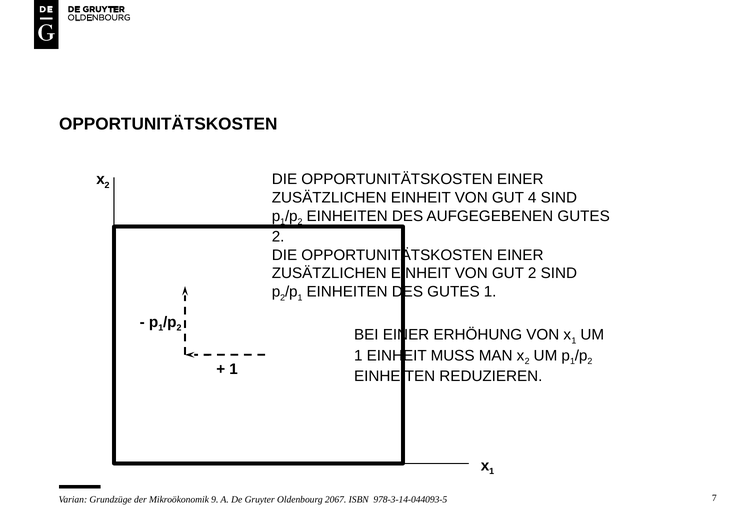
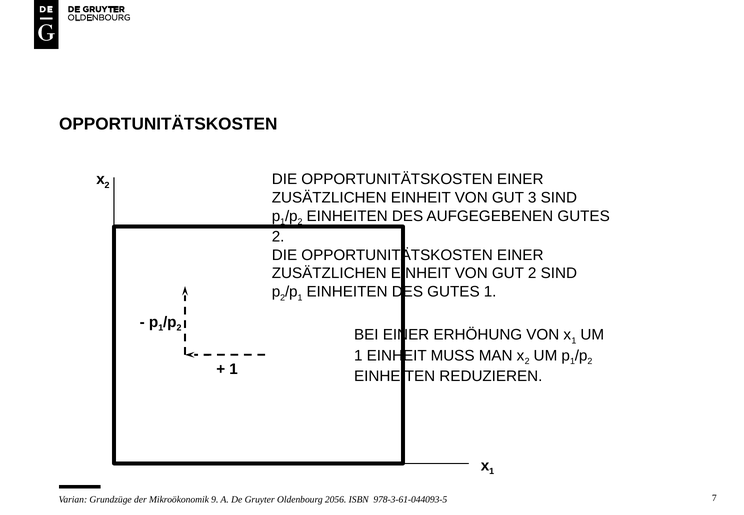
4: 4 -> 3 (532, 198)
2067: 2067 -> 2056 (336, 500)
978-3-14-044093-5: 978-3-14-044093-5 -> 978-3-61-044093-5 (410, 500)
